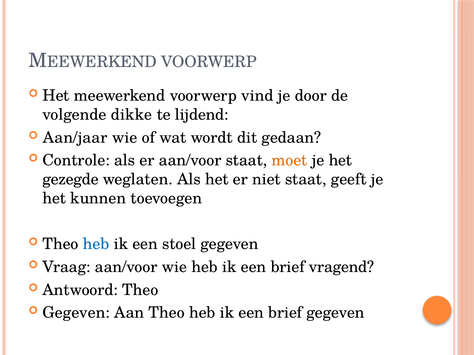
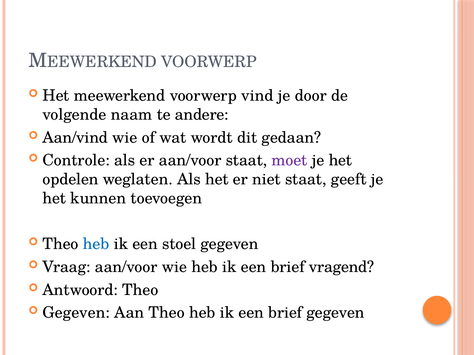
dikke: dikke -> naam (132, 115)
lijdend: lijdend -> andere (202, 115)
Aan/jaar: Aan/jaar -> Aan/vind (75, 138)
moet colour: orange -> purple (290, 161)
gezegde: gezegde -> opdelen (71, 180)
